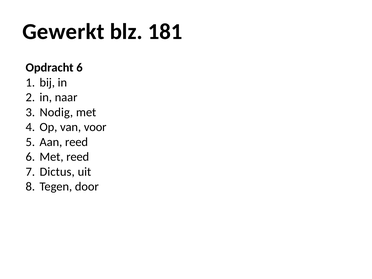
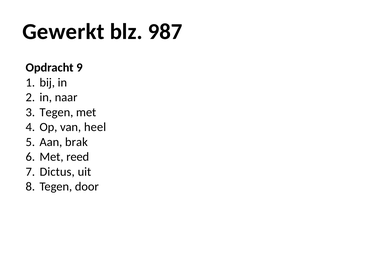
181: 181 -> 987 (165, 32)
Opdracht 6: 6 -> 9 (79, 68)
Nodig: Nodig -> Tegen (56, 112)
voor: voor -> heel (95, 127)
Aan reed: reed -> brak (76, 142)
